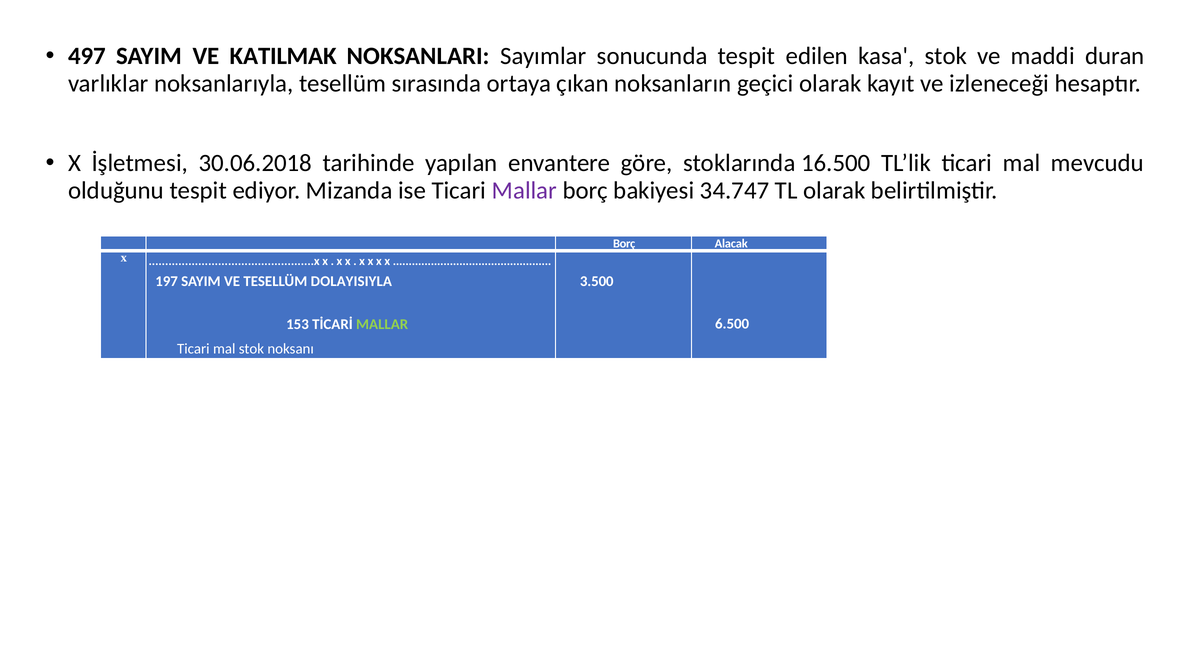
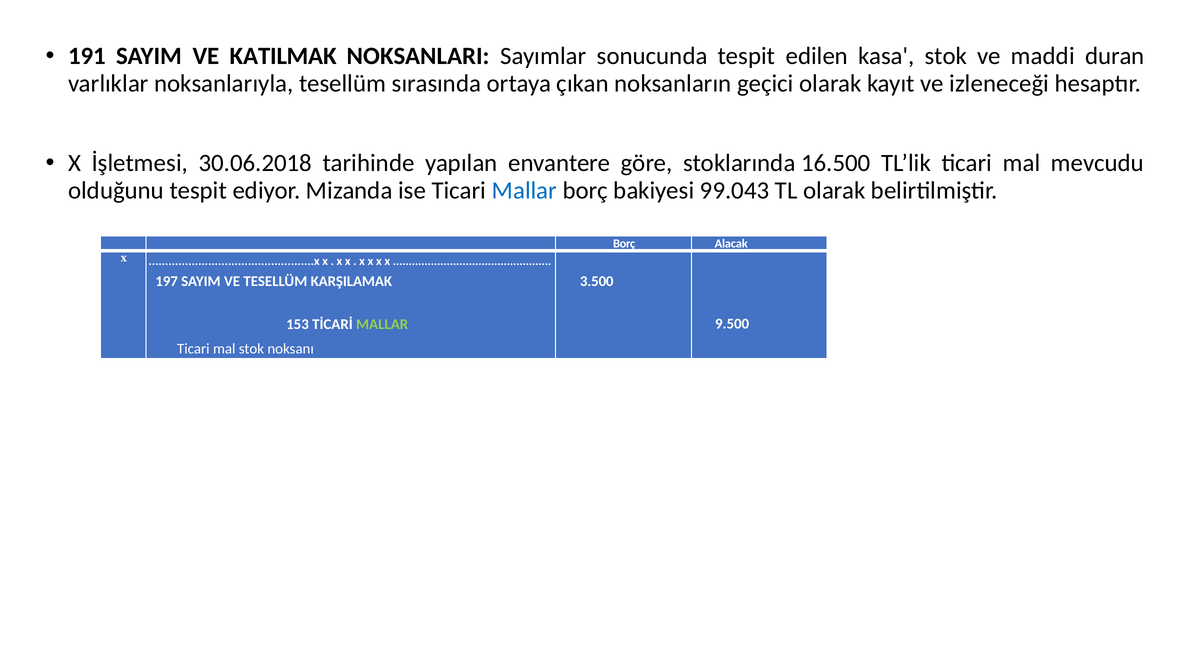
497: 497 -> 191 (87, 56)
Mallar colour: purple -> blue (524, 191)
34.747: 34.747 -> 99.043 (735, 191)
DOLAYISIYLA: DOLAYISIYLA -> KARŞILAMAK (351, 282)
6.500: 6.500 -> 9.500 (732, 324)
